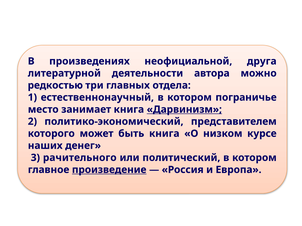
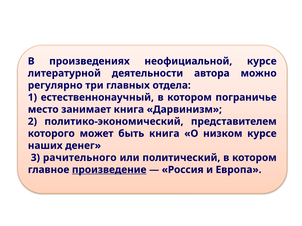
неофициальной друга: друга -> курсе (262, 61)
редкостью: редкостью -> регулярно (55, 85)
Дарвинизм underline: present -> none (184, 110)
